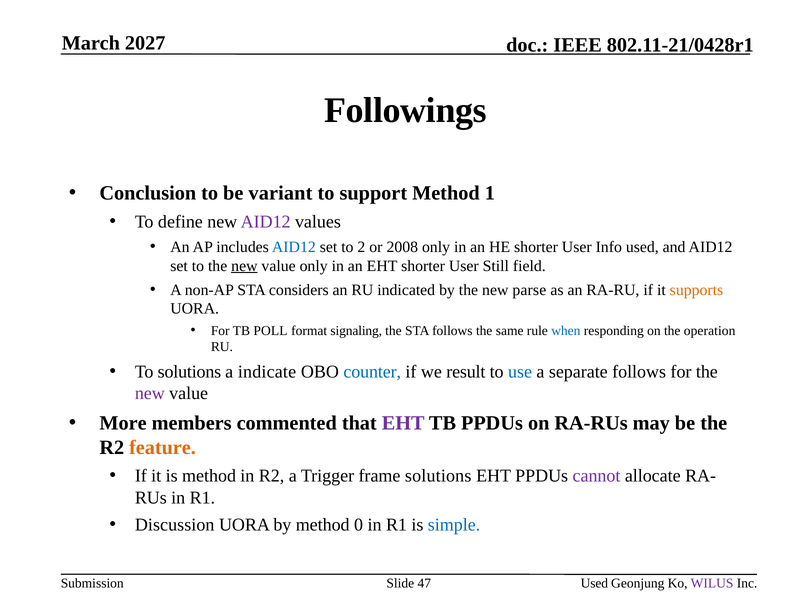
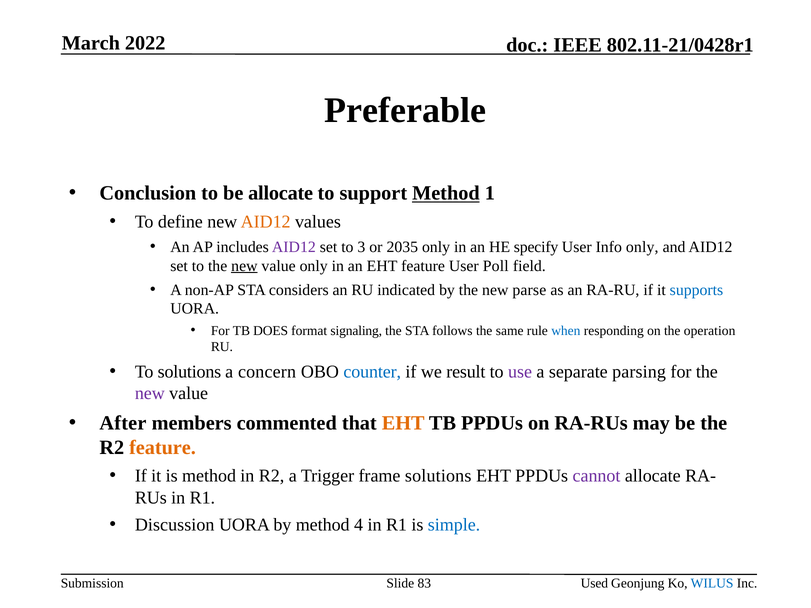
2027: 2027 -> 2022 (145, 43)
Followings: Followings -> Preferable (405, 111)
be variant: variant -> allocate (281, 193)
Method underline: none -> present (446, 193)
AID12 colour: purple -> orange (266, 222)
AID12 colour: blue -> purple (294, 247)
2: 2 -> 3 (361, 247)
2008: 2008 -> 2035 (402, 247)
HE shorter: shorter -> specify (536, 247)
Info used: used -> only (642, 247)
EHT shorter: shorter -> feature (423, 266)
Still: Still -> Poll (496, 266)
supports colour: orange -> blue (696, 290)
POLL: POLL -> DOES (271, 331)
indicate: indicate -> concern (267, 372)
use colour: blue -> purple (520, 372)
separate follows: follows -> parsing (639, 372)
More: More -> After (123, 423)
EHT colour: purple -> orange (403, 423)
0: 0 -> 4 (359, 525)
47: 47 -> 83 (424, 583)
WILUS colour: purple -> blue (712, 583)
